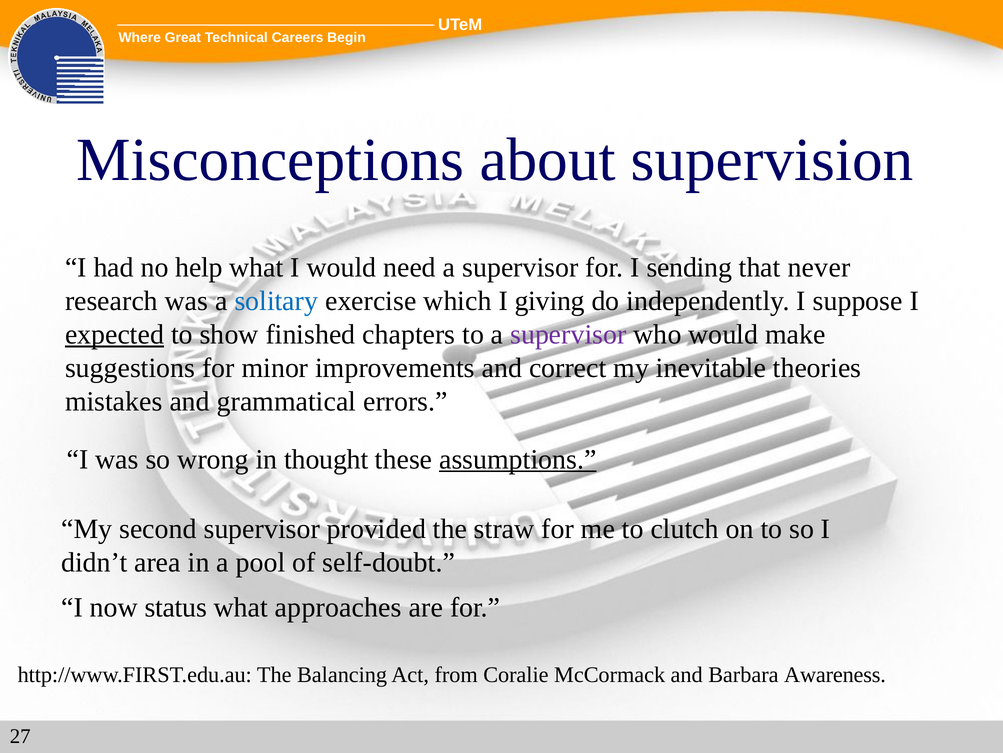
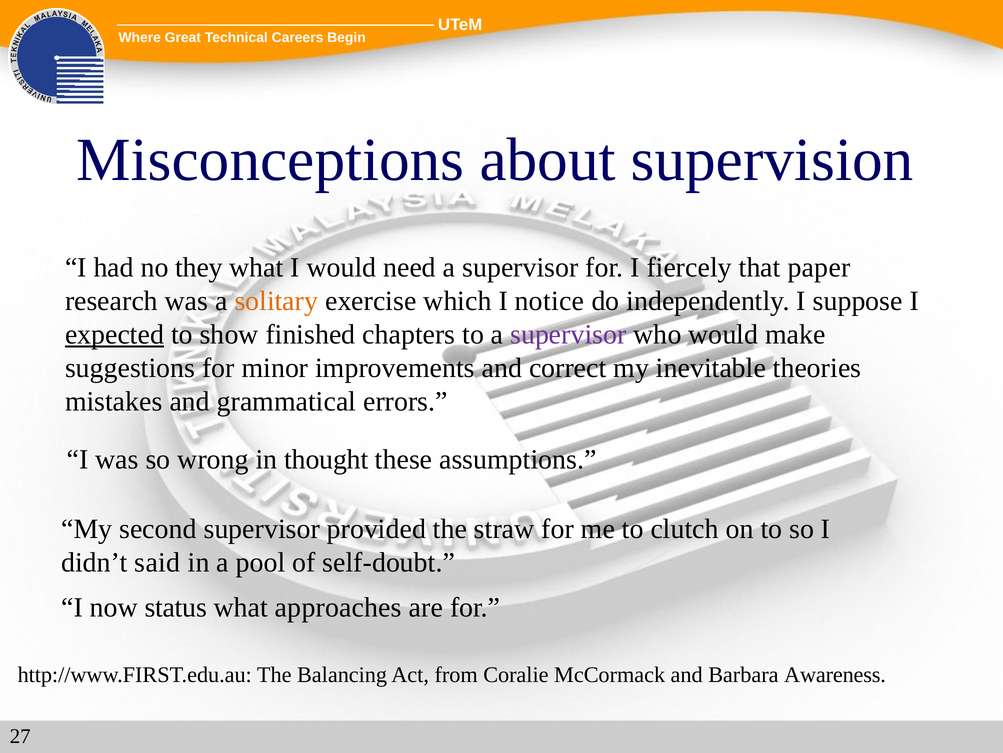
help: help -> they (199, 267)
sending: sending -> fiercely (689, 267)
never: never -> paper (819, 267)
solitary colour: blue -> orange (276, 301)
giving: giving -> notice (549, 301)
assumptions underline: present -> none (518, 459)
area: area -> said (157, 562)
